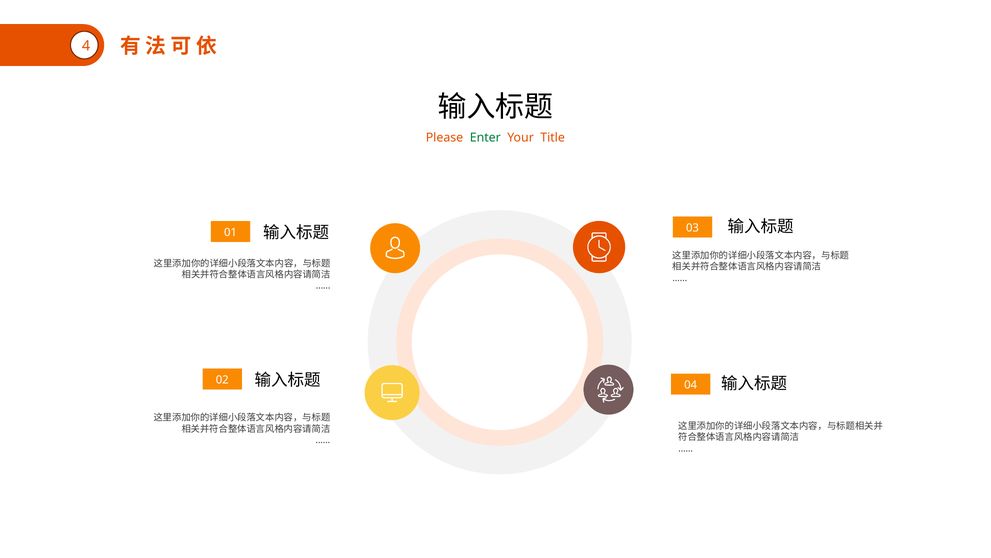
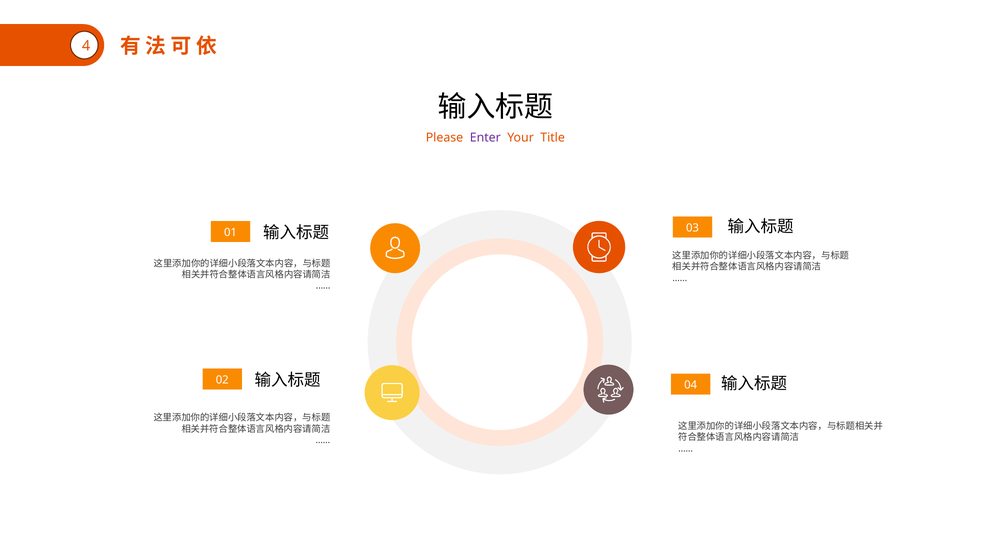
Enter colour: green -> purple (485, 137)
